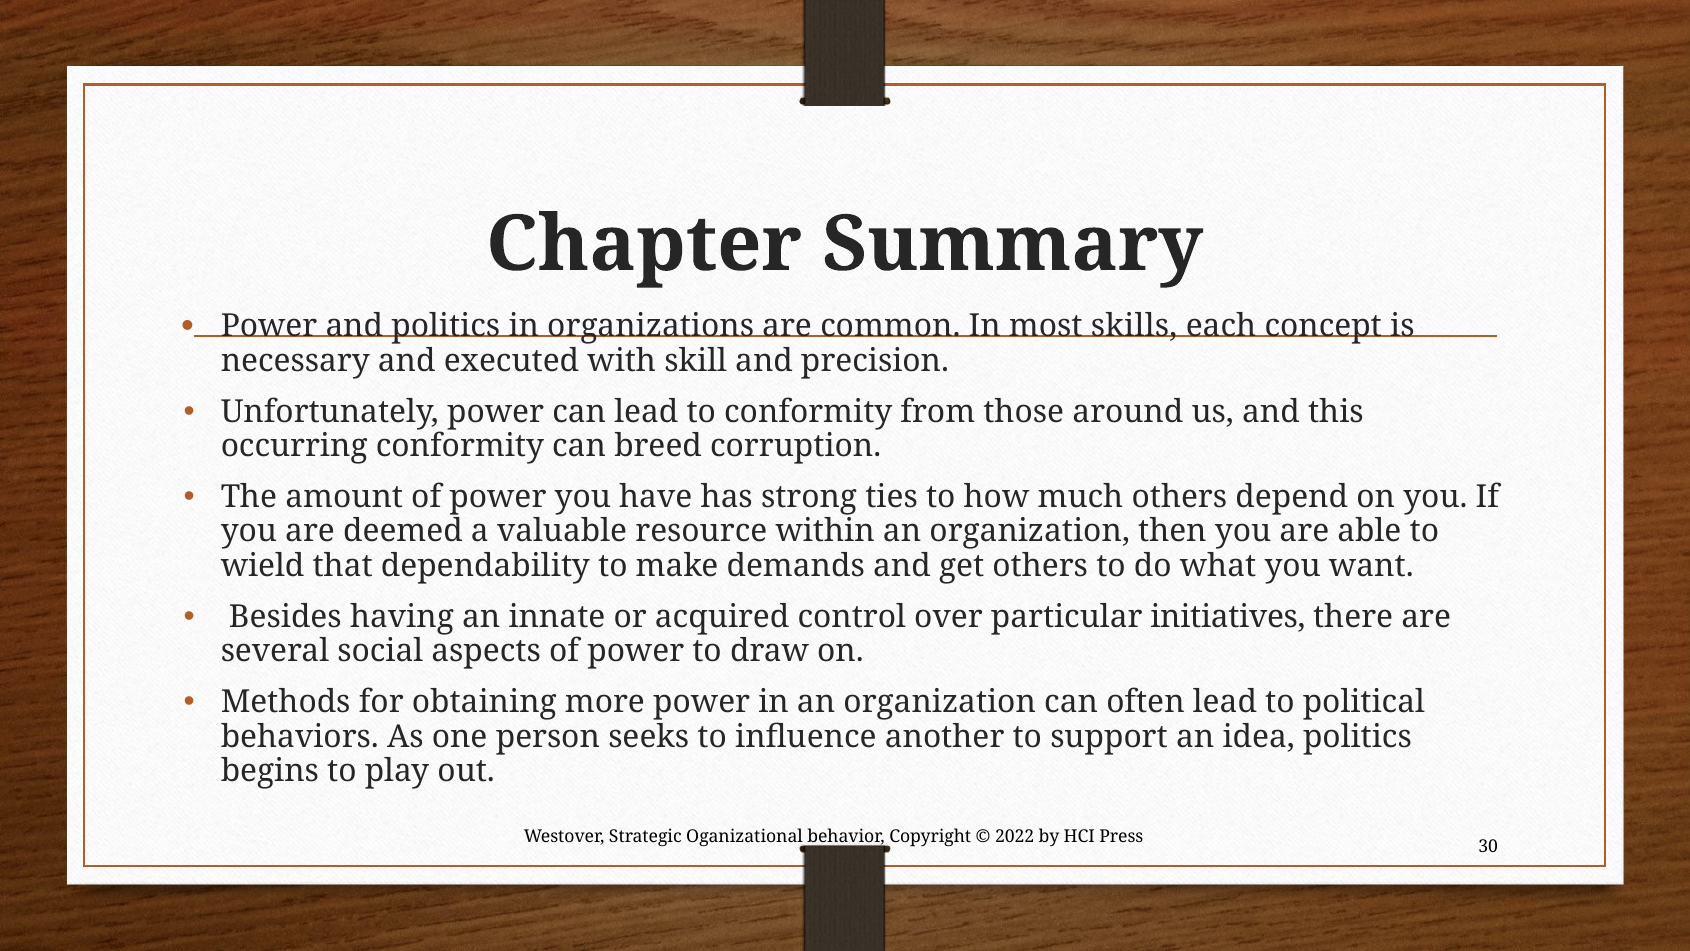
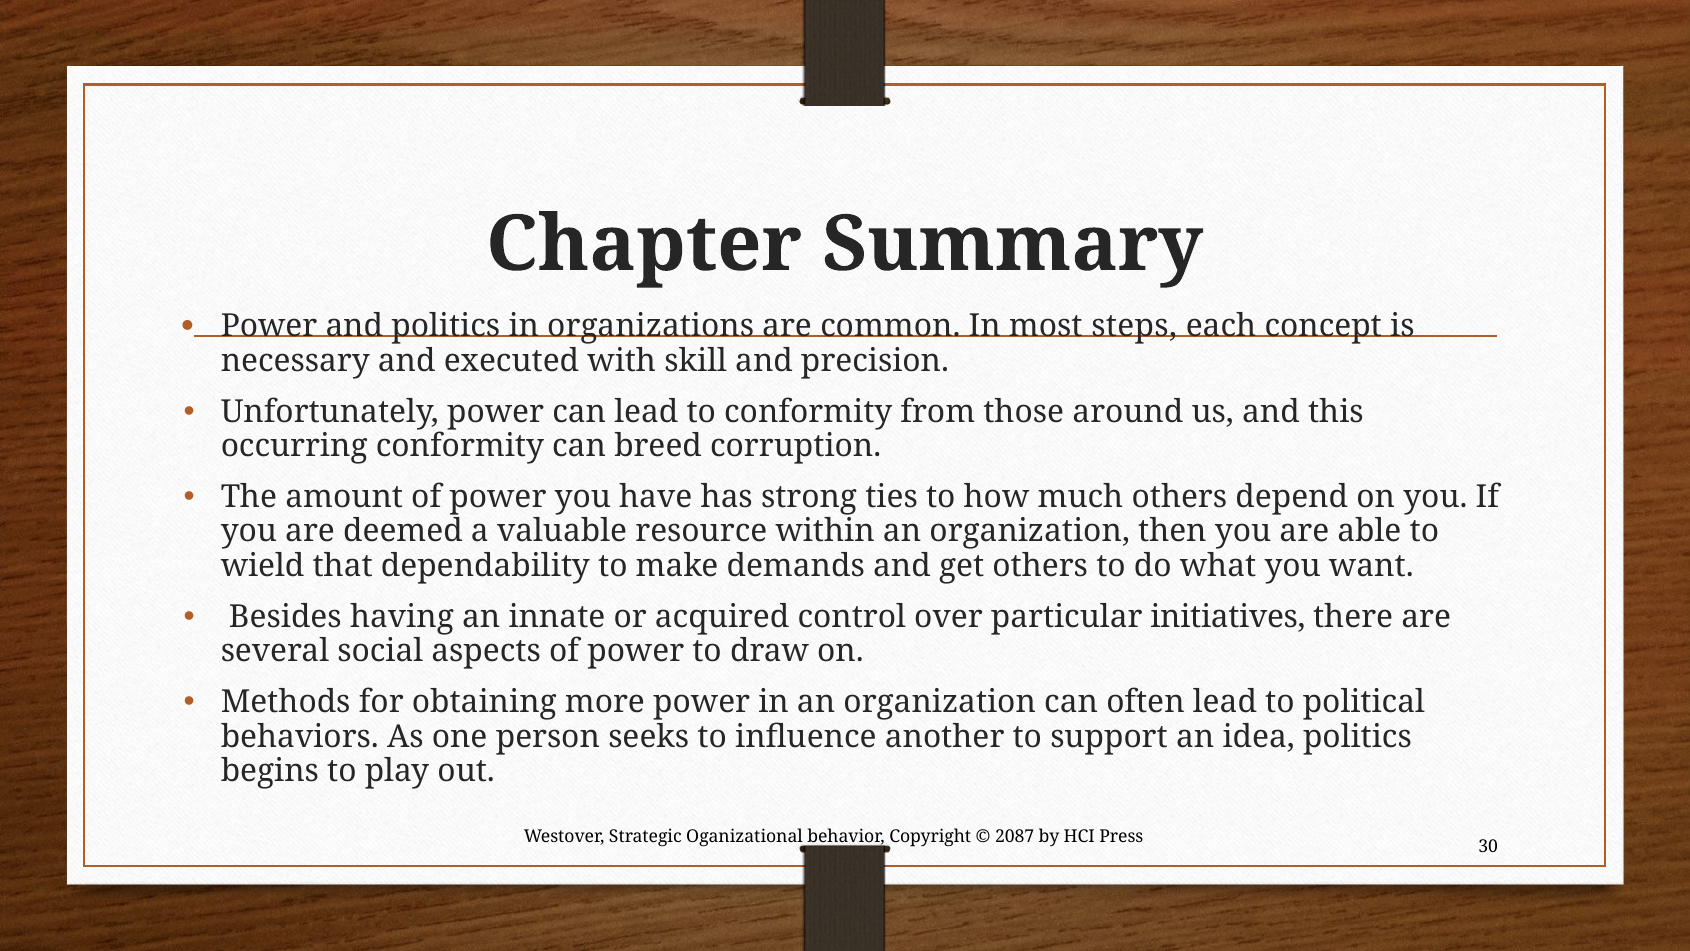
skills: skills -> steps (1134, 326)
2022: 2022 -> 2087 (1015, 836)
